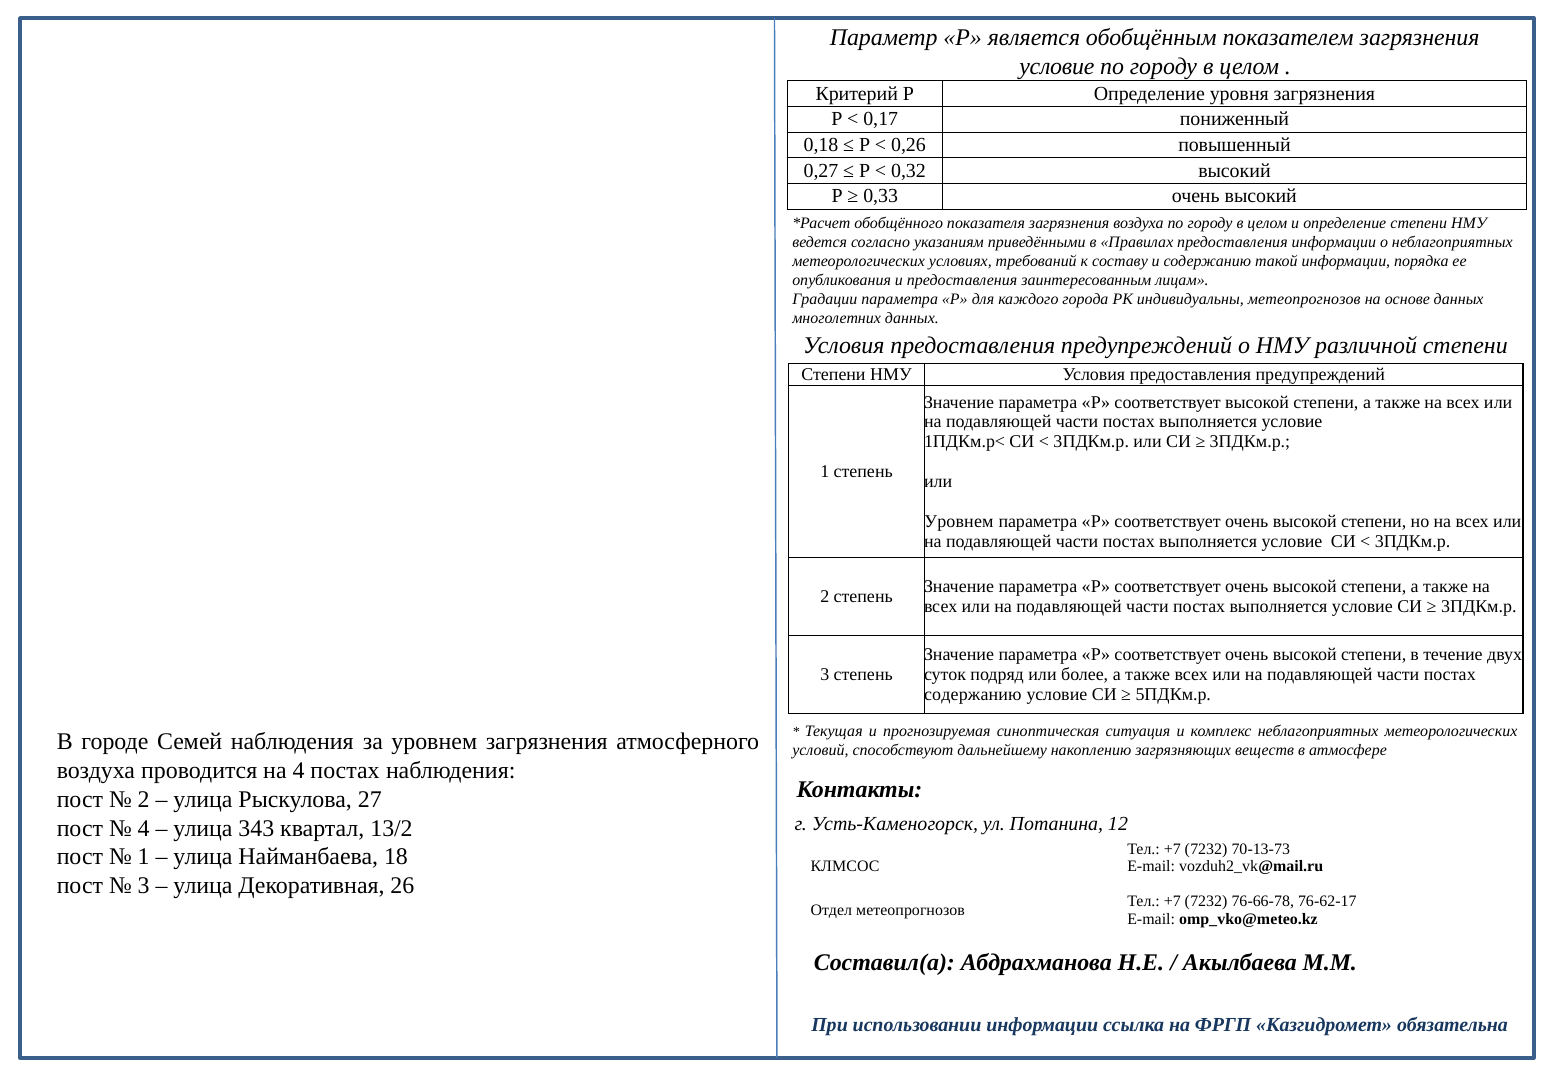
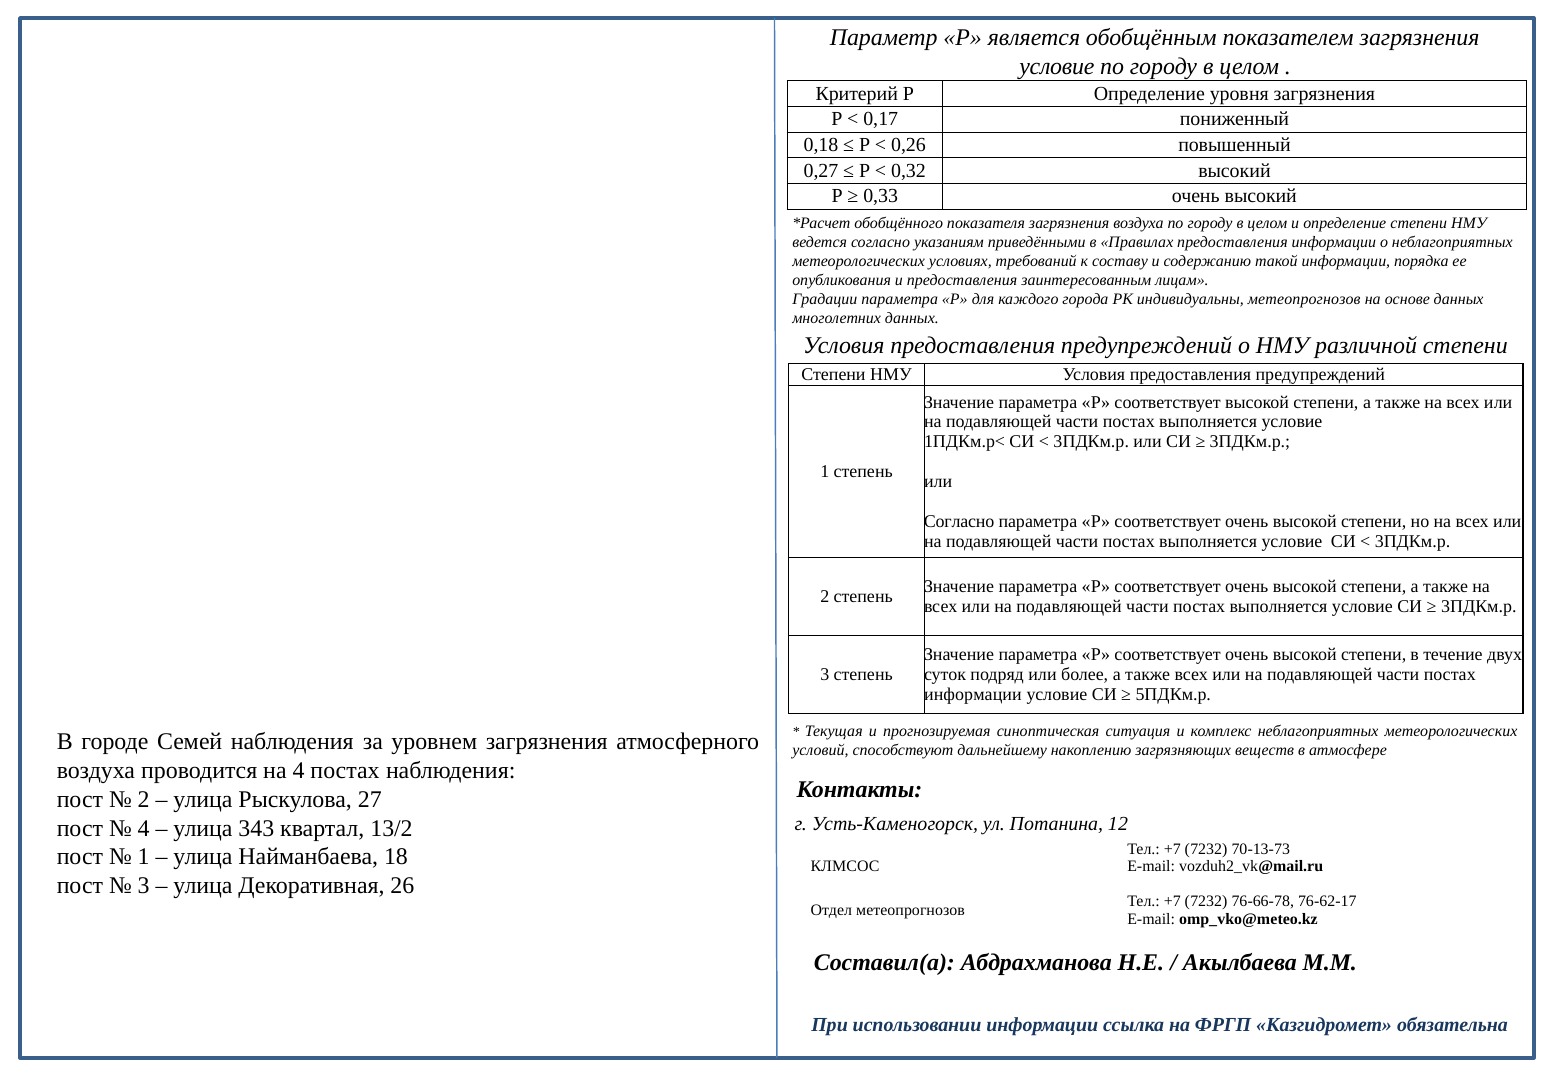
Уровнем: Уровнем -> Согласно (959, 521)
содержанию: содержанию -> информации (973, 694)
